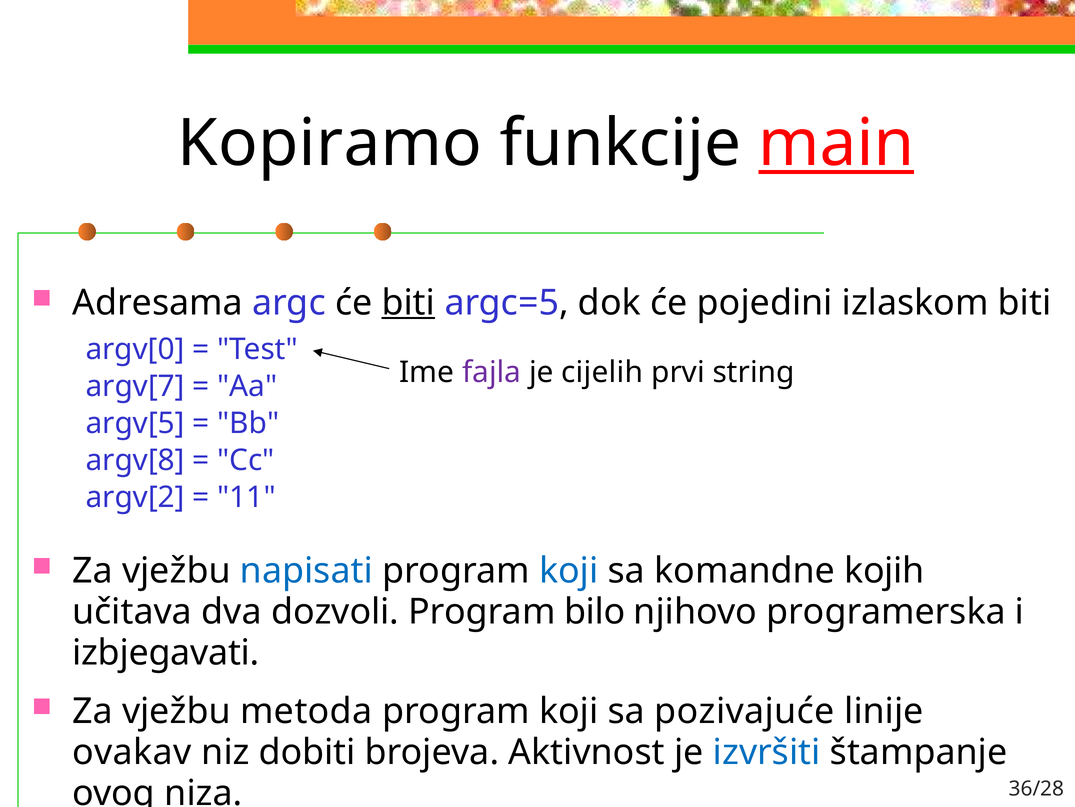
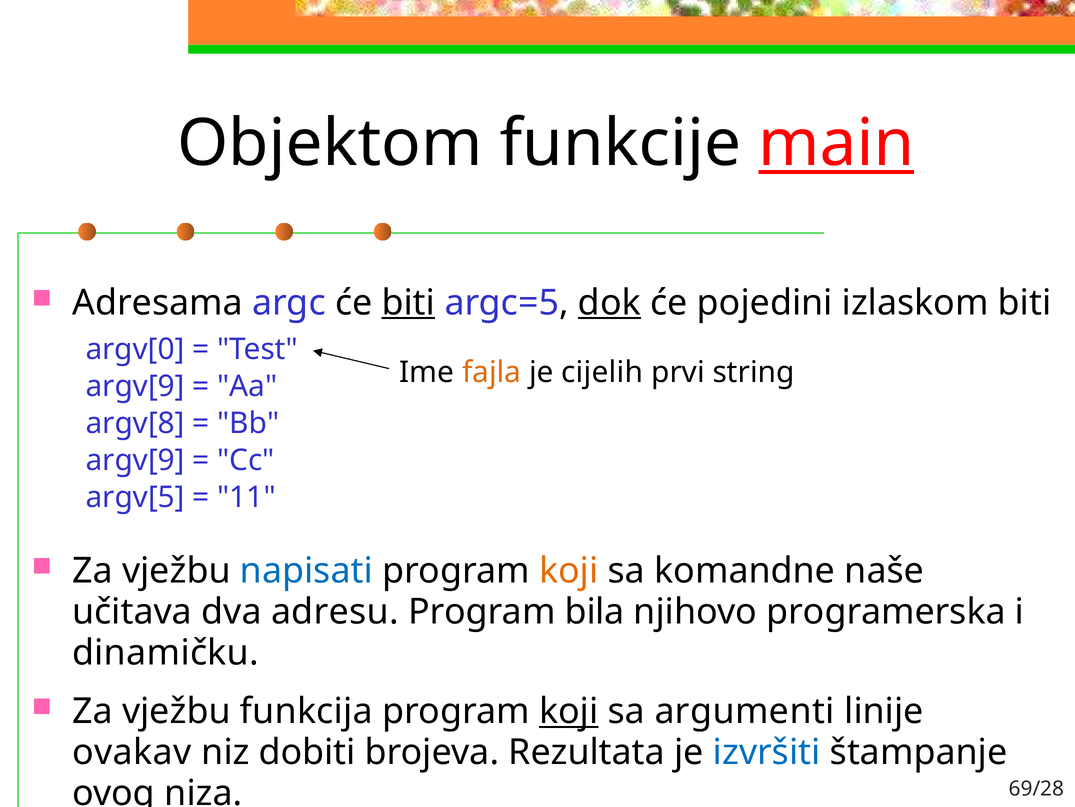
Kopiramo: Kopiramo -> Objektom (330, 143)
dok underline: none -> present (609, 302)
fajla colour: purple -> orange (492, 372)
argv[7: argv[7 -> argv[9 (135, 386)
argv[5: argv[5 -> argv[8 (135, 423)
argv[8: argv[8 -> argv[9 (135, 460)
argv[2: argv[2 -> argv[5 (135, 497)
koji colour: blue -> orange (569, 570)
kojih: kojih -> naše (884, 570)
dozvoli: dozvoli -> adresu (335, 611)
bilo: bilo -> bila (595, 611)
izbjegavati: izbjegavati -> dinamičku (166, 652)
metoda: metoda -> funkcija (306, 711)
koji underline: none -> present (569, 711)
pozivajuće: pozivajuće -> argumenti (745, 711)
Aktivnost: Aktivnost -> Rezultata (587, 752)
36/28: 36/28 -> 69/28 (1037, 788)
